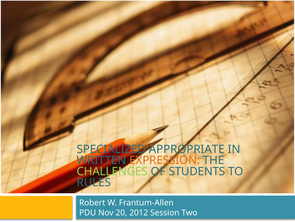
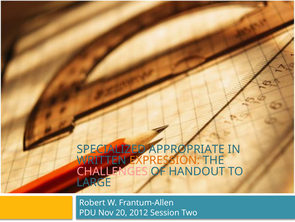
CHALLENGES colour: light green -> pink (112, 171)
STUDENTS: STUDENTS -> HANDOUT (197, 171)
RULES: RULES -> LARGE (94, 182)
